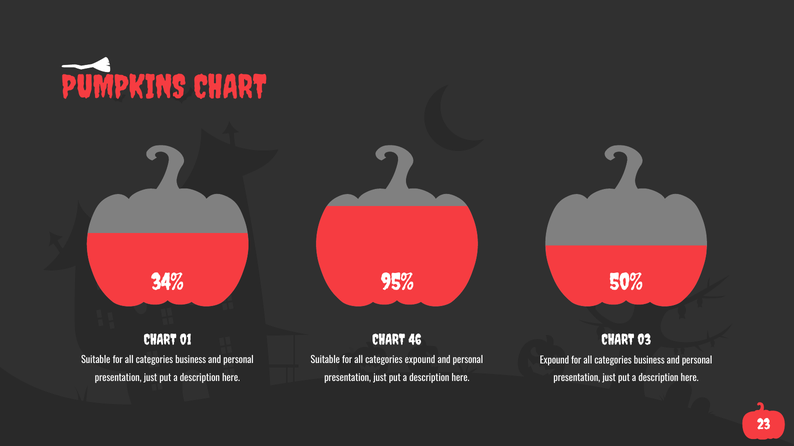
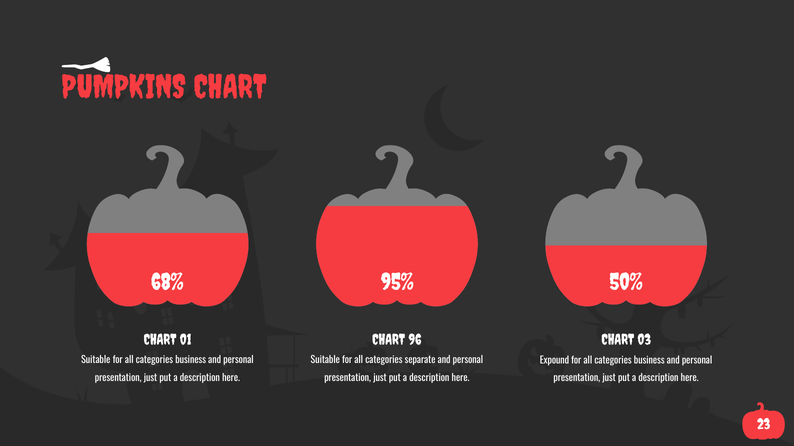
34%: 34% -> 68% (167, 283)
46: 46 -> 96 (415, 340)
categories expound: expound -> separate (420, 361)
